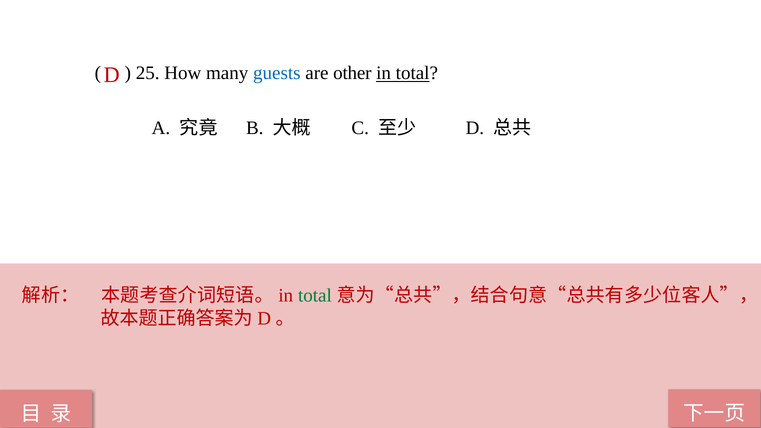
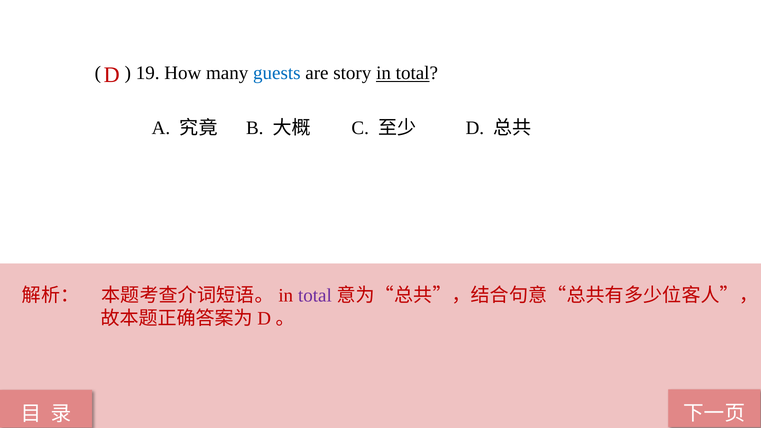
25: 25 -> 19 (148, 73)
other: other -> story (352, 73)
total colour: green -> purple (315, 296)
